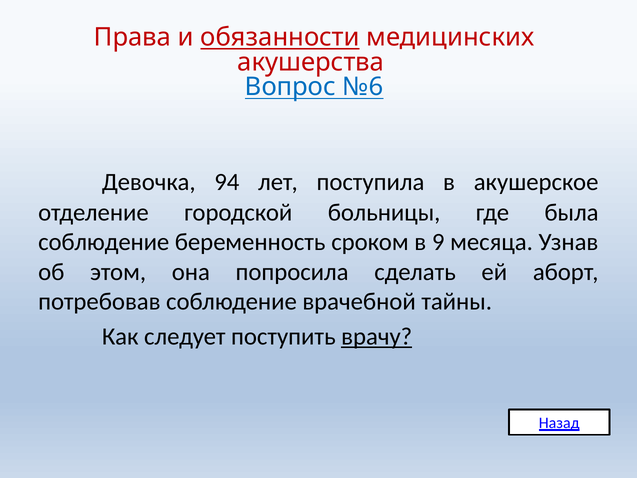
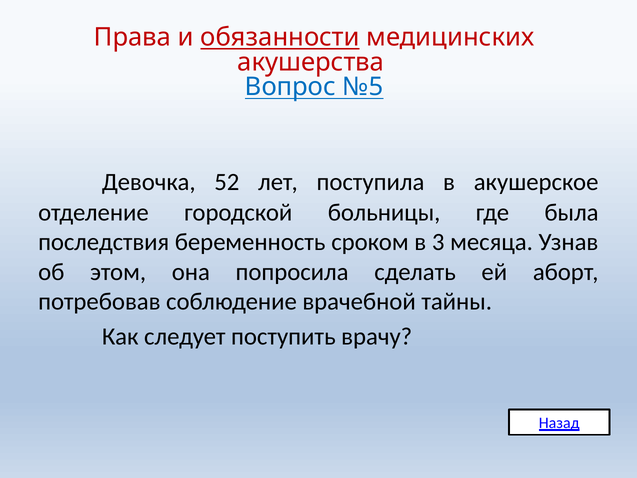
№6: №6 -> №5 (363, 87)
94: 94 -> 52 (227, 182)
соблюдение: соблюдение -> последствия (104, 242)
9: 9 -> 3 (438, 242)
врачу underline: present -> none (377, 336)
